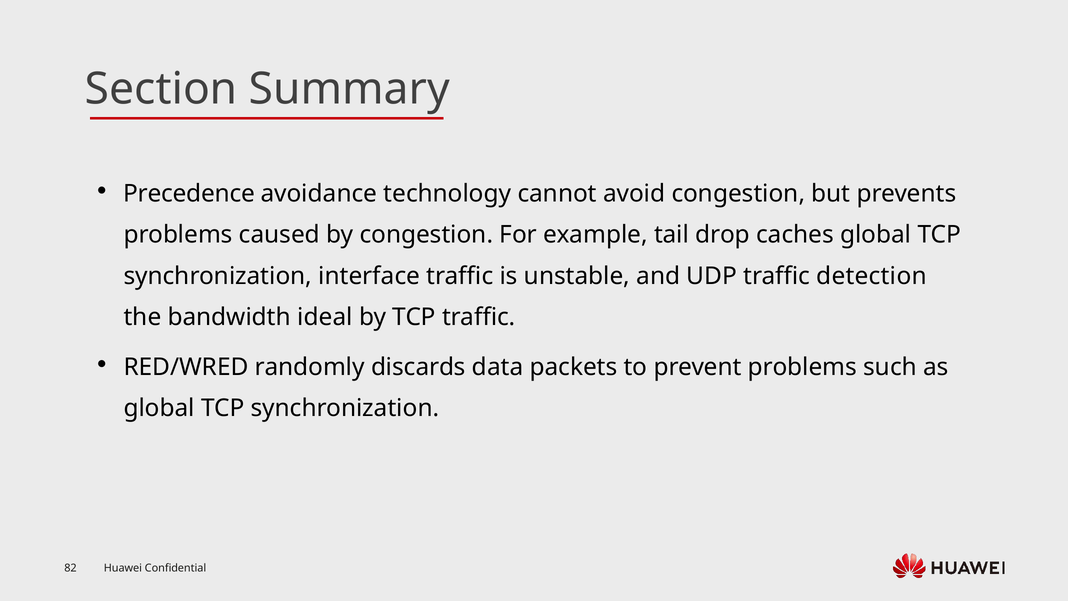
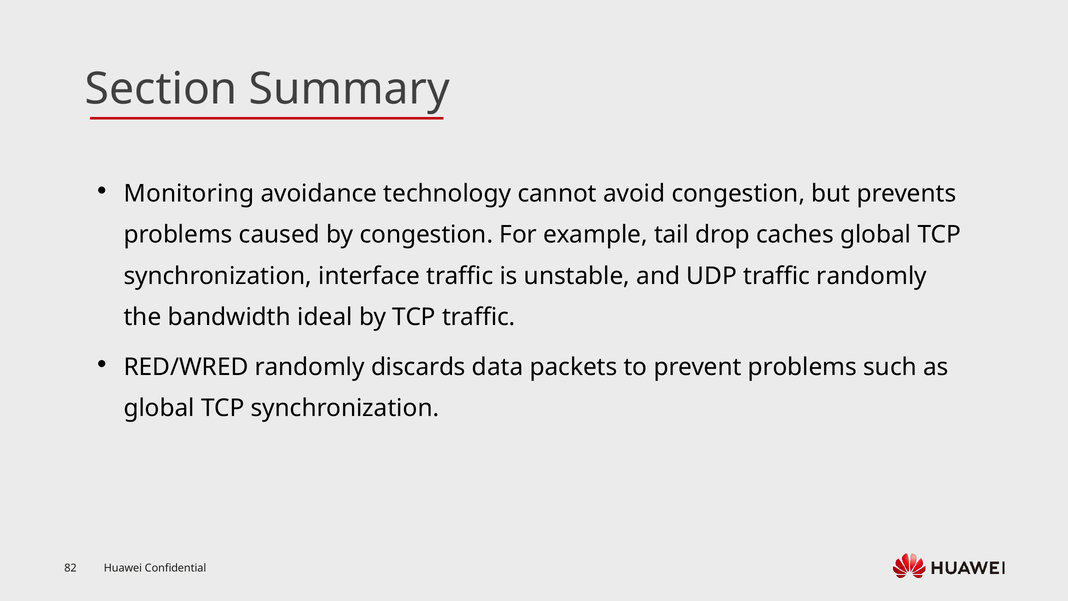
Precedence: Precedence -> Monitoring (189, 194)
traffic detection: detection -> randomly (872, 276)
